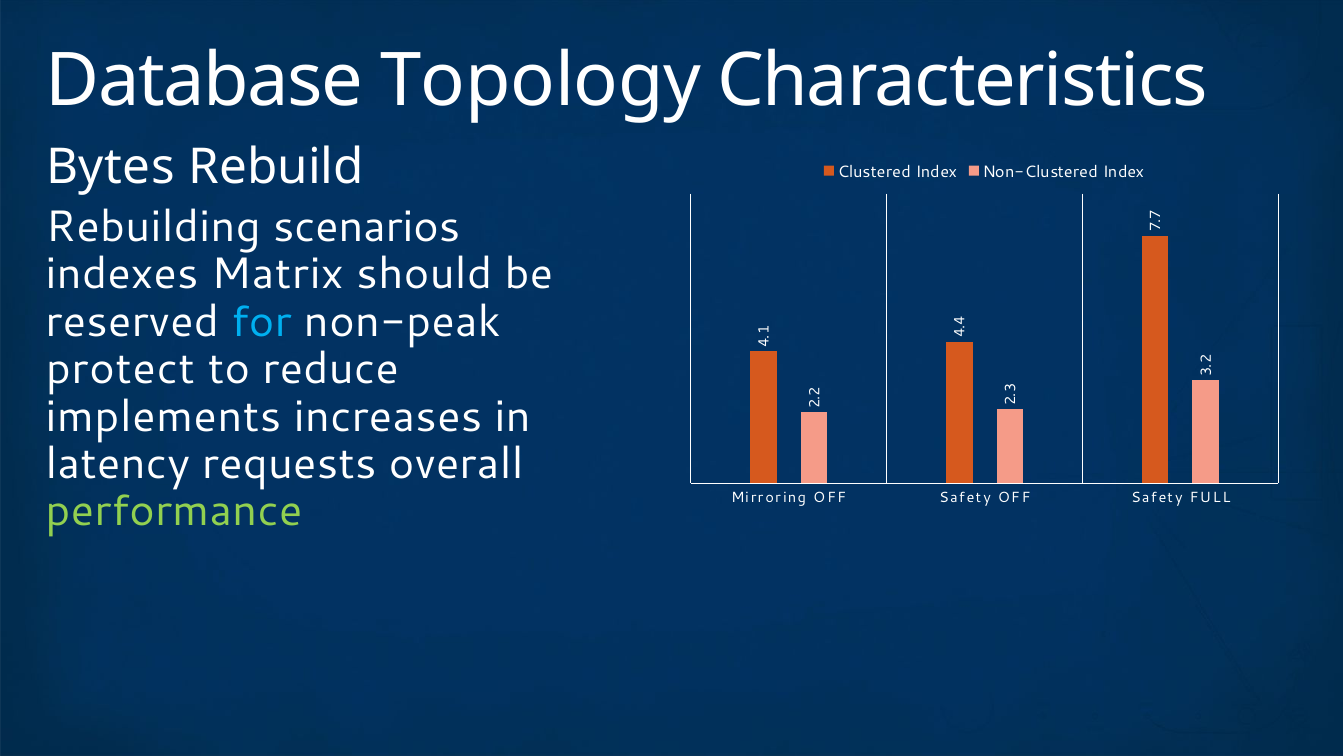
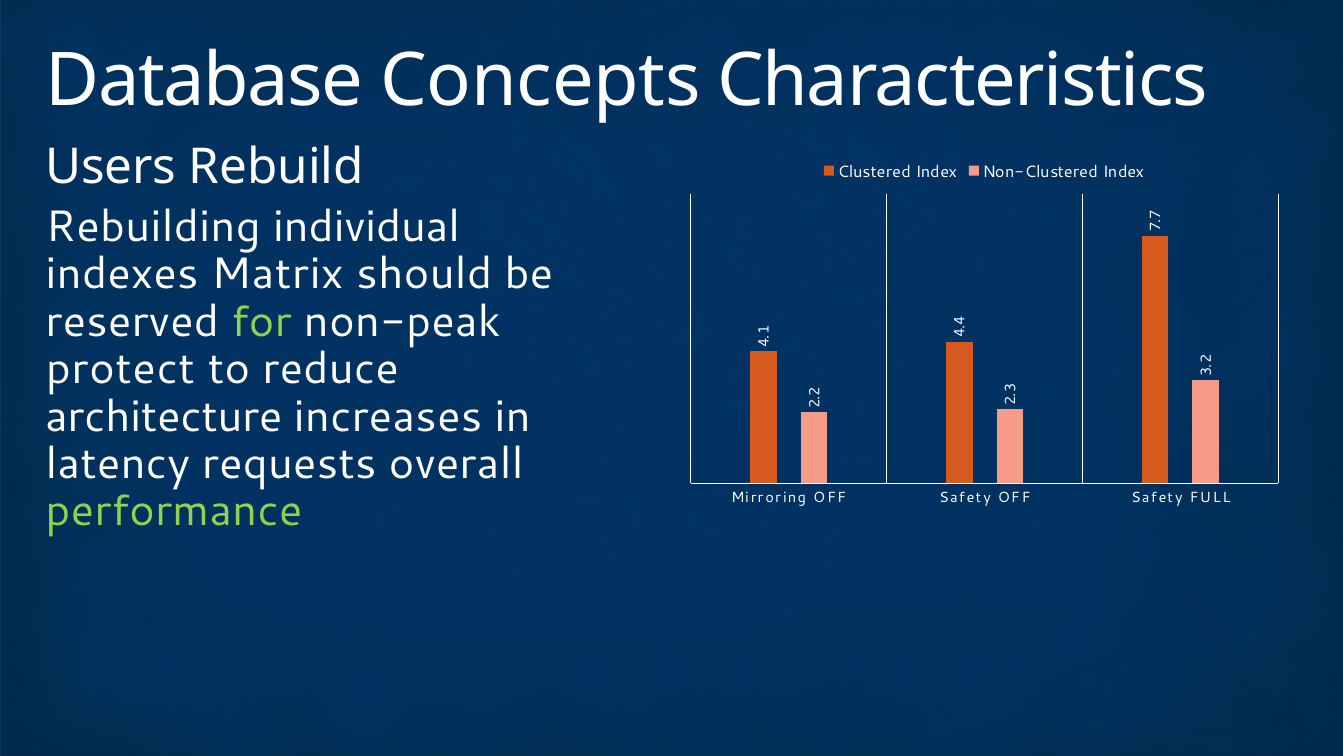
Topology: Topology -> Concepts (541, 81)
Bytes: Bytes -> Users (111, 167)
scenarios: scenarios -> individual (367, 226)
for colour: light blue -> light green (261, 321)
implements: implements -> architecture (164, 416)
